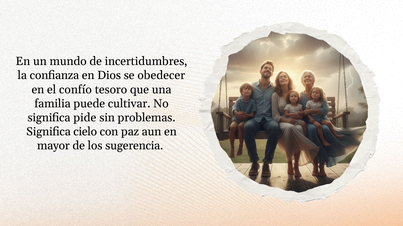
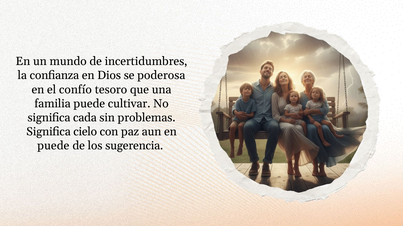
obedecer: obedecer -> poderosa (161, 76)
pide: pide -> cada (85, 118)
mayor: mayor -> puede (53, 146)
